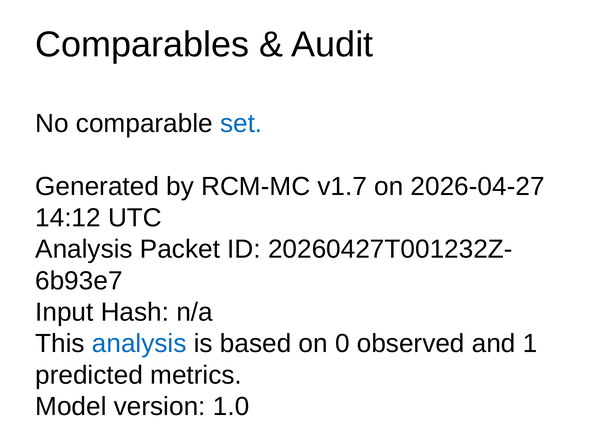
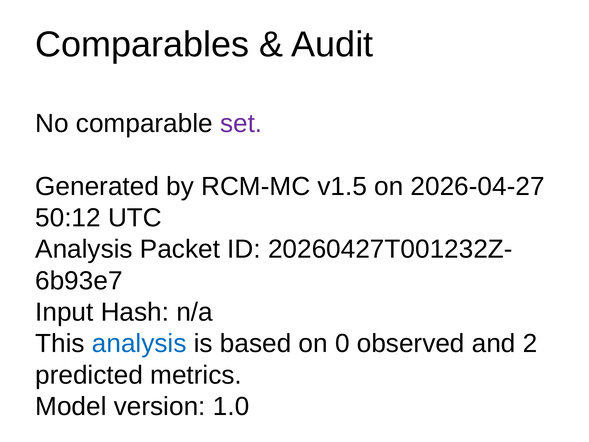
set colour: blue -> purple (241, 124)
v1.7: v1.7 -> v1.5 (342, 186)
14:12: 14:12 -> 50:12 (68, 218)
1: 1 -> 2 (530, 343)
